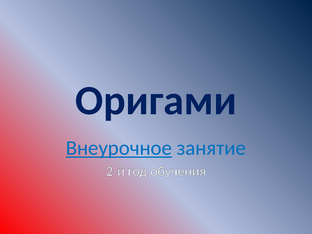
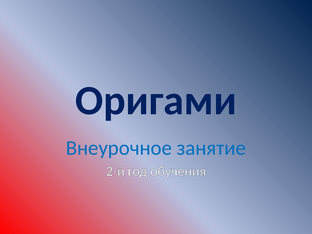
Внеурочное underline: present -> none (119, 148)
